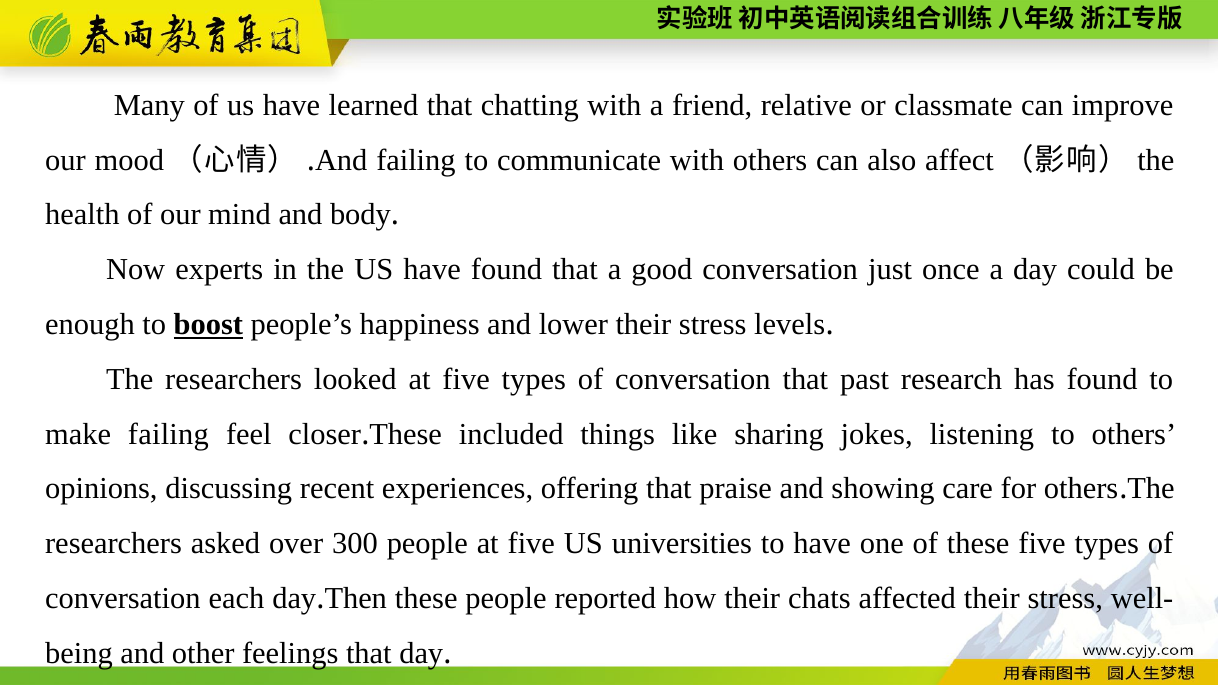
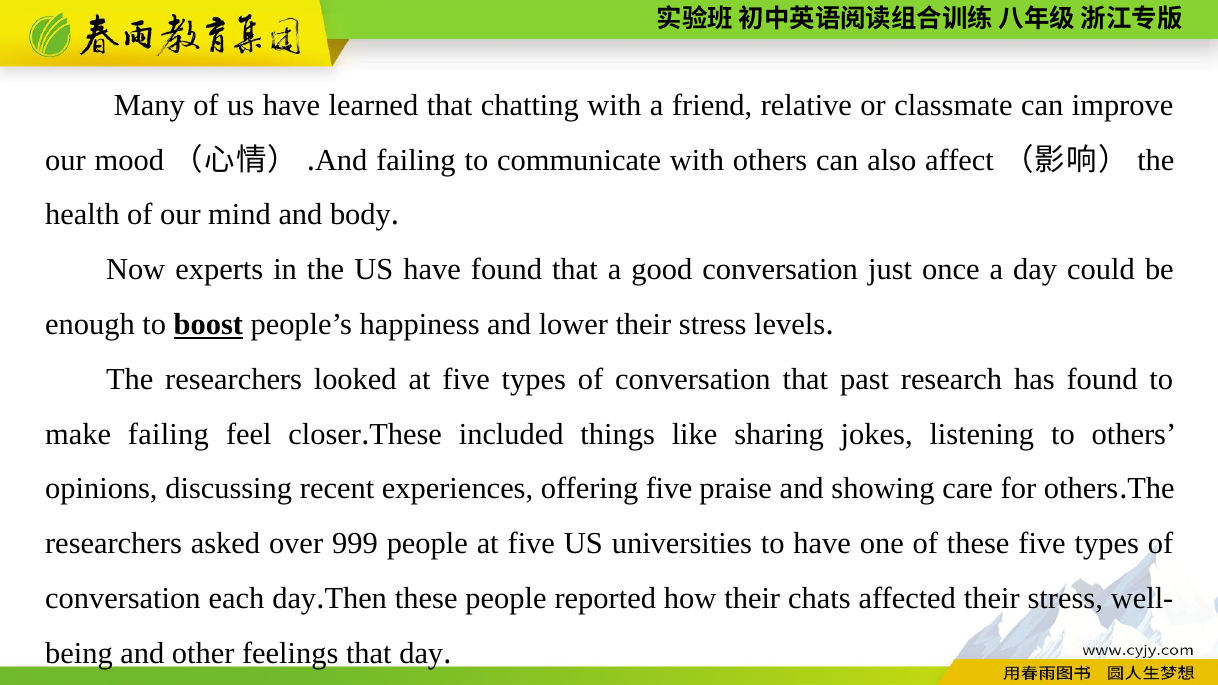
offering that: that -> five (669, 489)
300: 300 -> 999 (355, 544)
